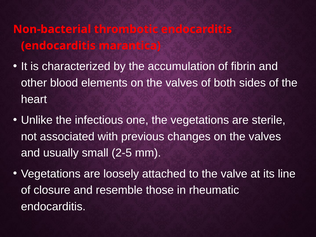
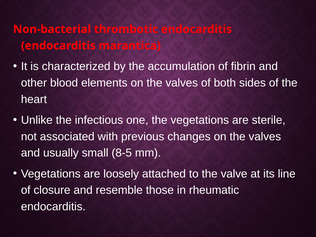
2-5: 2-5 -> 8-5 (122, 153)
